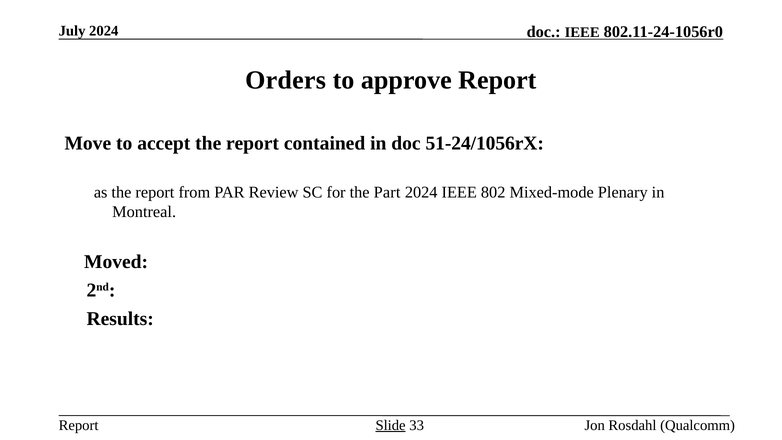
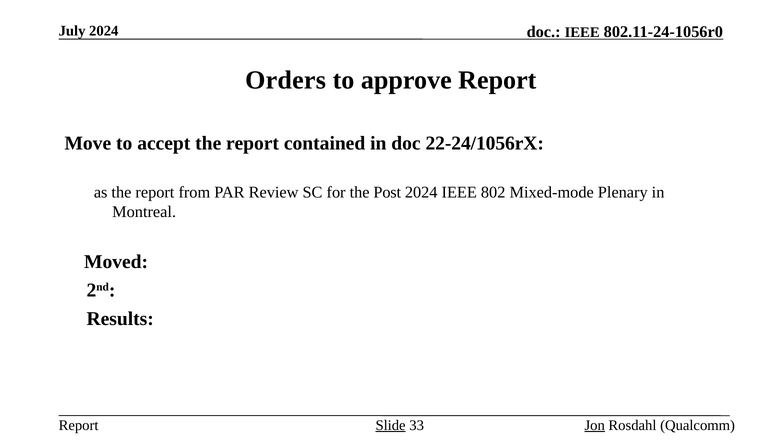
51-24/1056rX: 51-24/1056rX -> 22-24/1056rX (485, 143)
Part: Part -> Post (387, 192)
Jon underline: none -> present (595, 425)
